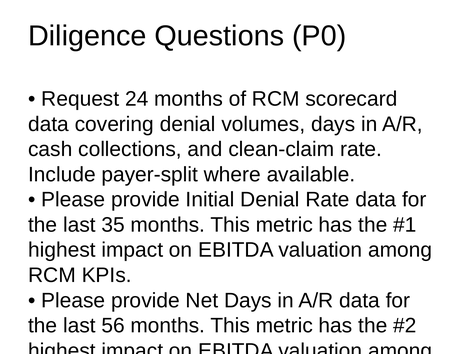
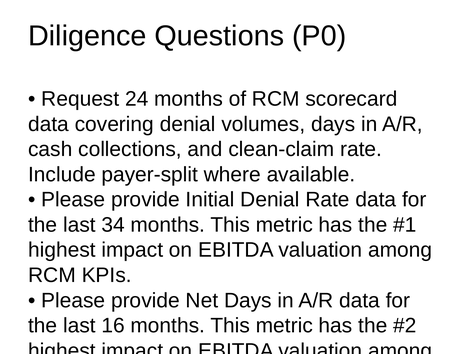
35: 35 -> 34 (113, 224)
56: 56 -> 16 (113, 325)
